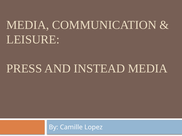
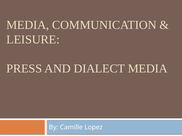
INSTEAD: INSTEAD -> DIALECT (99, 69)
